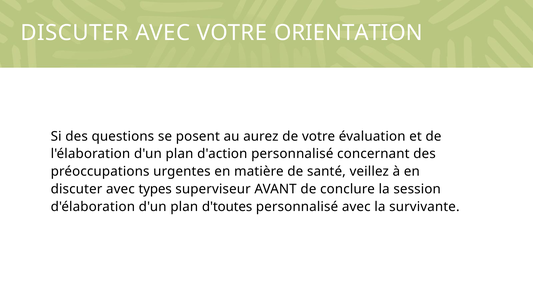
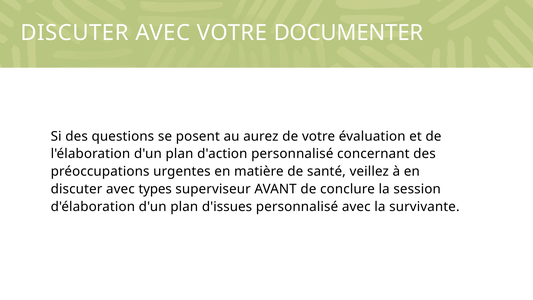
ORIENTATION: ORIENTATION -> DOCUMENTER (349, 33)
d'toutes: d'toutes -> d'issues (227, 207)
